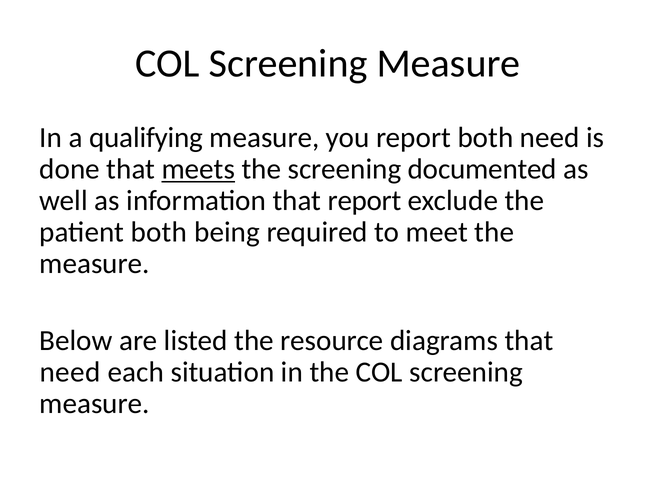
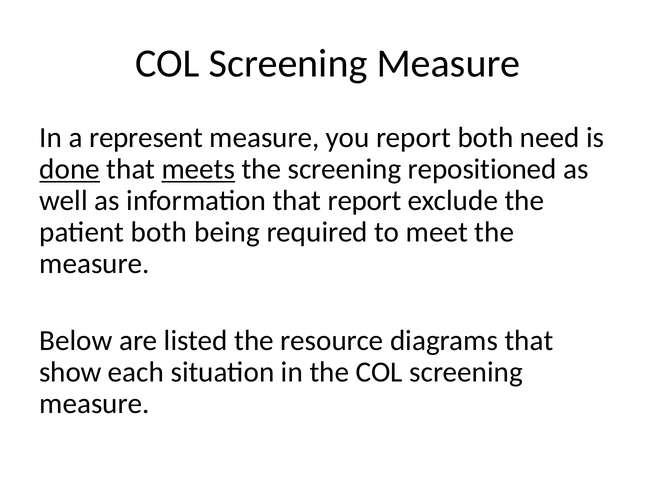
qualifying: qualifying -> represent (146, 138)
done underline: none -> present (70, 169)
documented: documented -> repositioned (482, 169)
need: need -> show (70, 372)
